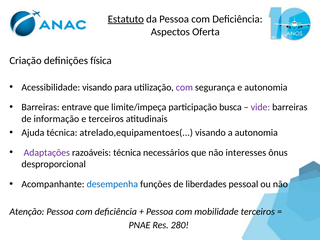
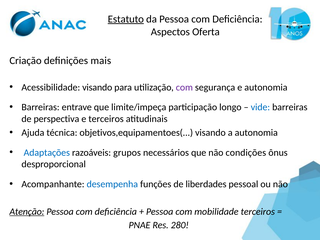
física: física -> mais (101, 61)
busca: busca -> longo (230, 107)
vide colour: purple -> blue (260, 107)
informação: informação -> perspectiva (56, 119)
atrelado,equipamentoes(: atrelado,equipamentoes( -> objetivos,equipamentoes( (136, 133)
Adaptações colour: purple -> blue (47, 153)
razoáveis técnica: técnica -> grupos (127, 153)
interesses: interesses -> condições (246, 153)
Atenção underline: none -> present (27, 212)
